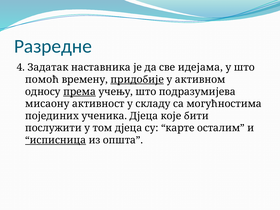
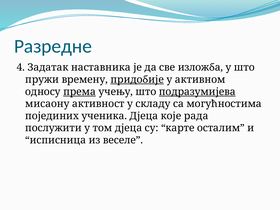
идејама: идејама -> изложба (200, 67)
помоћ: помоћ -> пружи (42, 80)
подразумијева underline: none -> present (197, 92)
бити: бити -> рада (196, 116)
исписница underline: present -> none (56, 140)
општа: општа -> веселе (123, 140)
